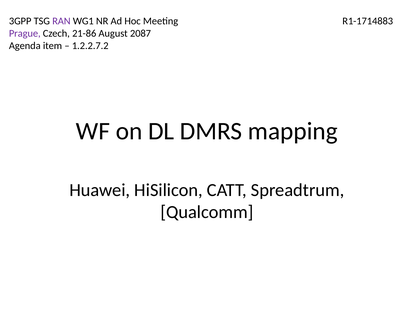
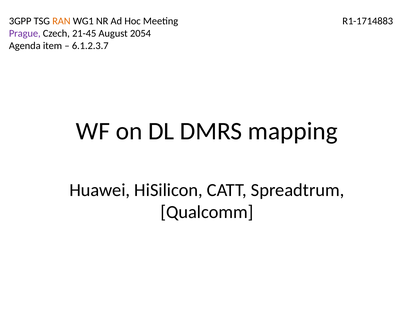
RAN colour: purple -> orange (61, 21)
21-86: 21-86 -> 21-45 (84, 33)
2087: 2087 -> 2054 (141, 33)
1.2.2.7.2: 1.2.2.7.2 -> 6.1.2.3.7 (90, 46)
